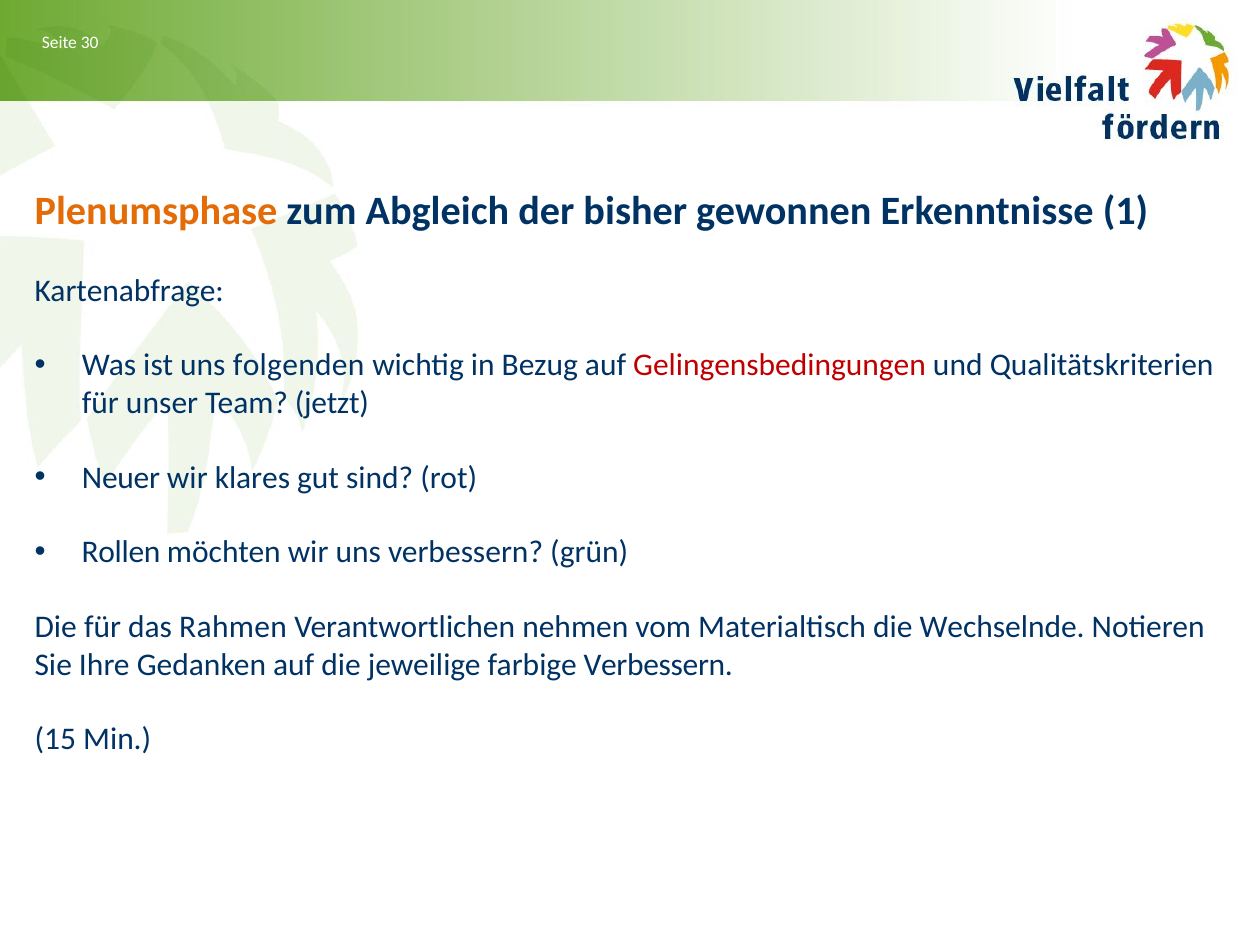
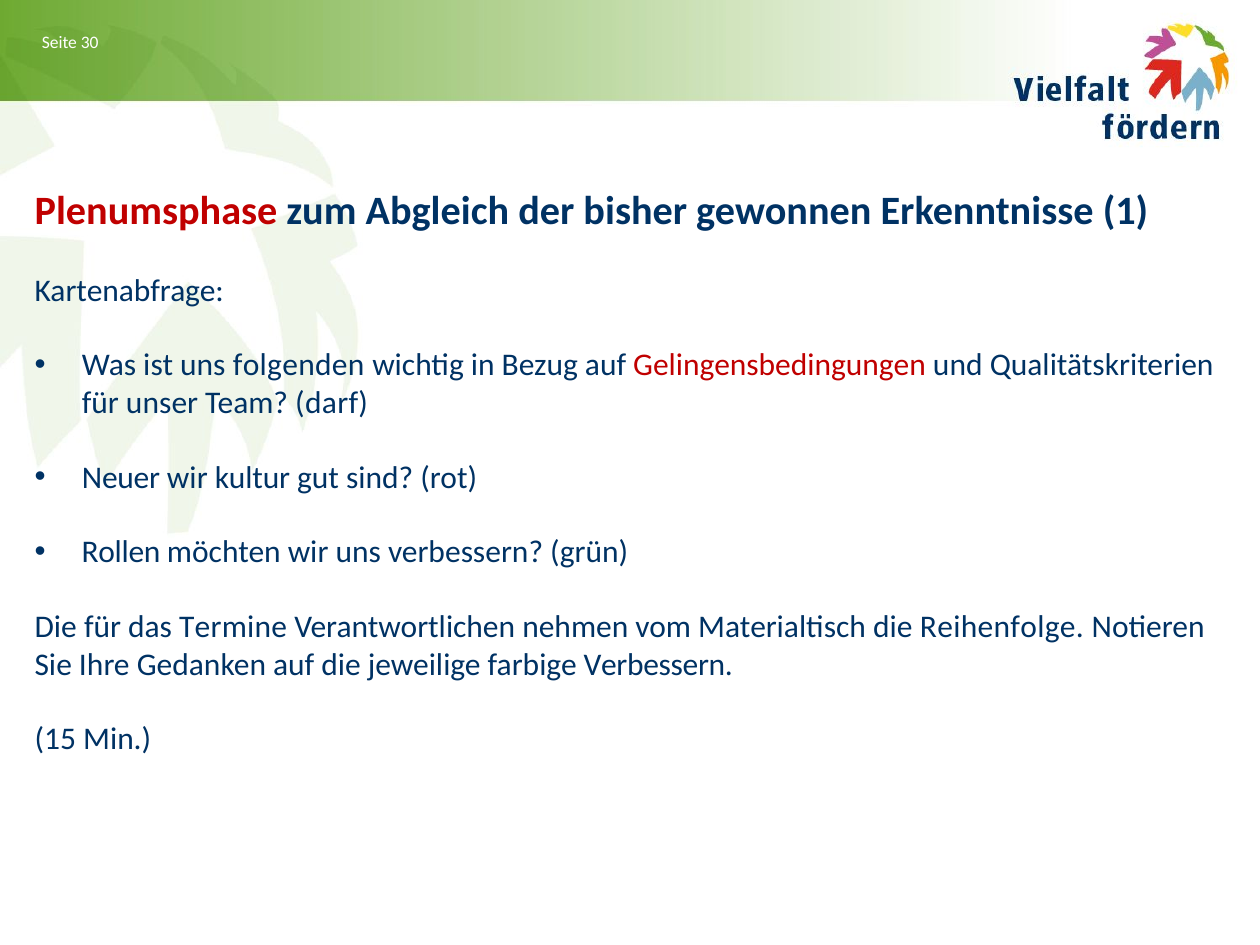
Plenumsphase colour: orange -> red (156, 212)
jetzt: jetzt -> darf (332, 403)
klares: klares -> kultur (252, 478)
Rahmen: Rahmen -> Termine (233, 627)
Wechselnde: Wechselnde -> Reihenfolge (1002, 627)
